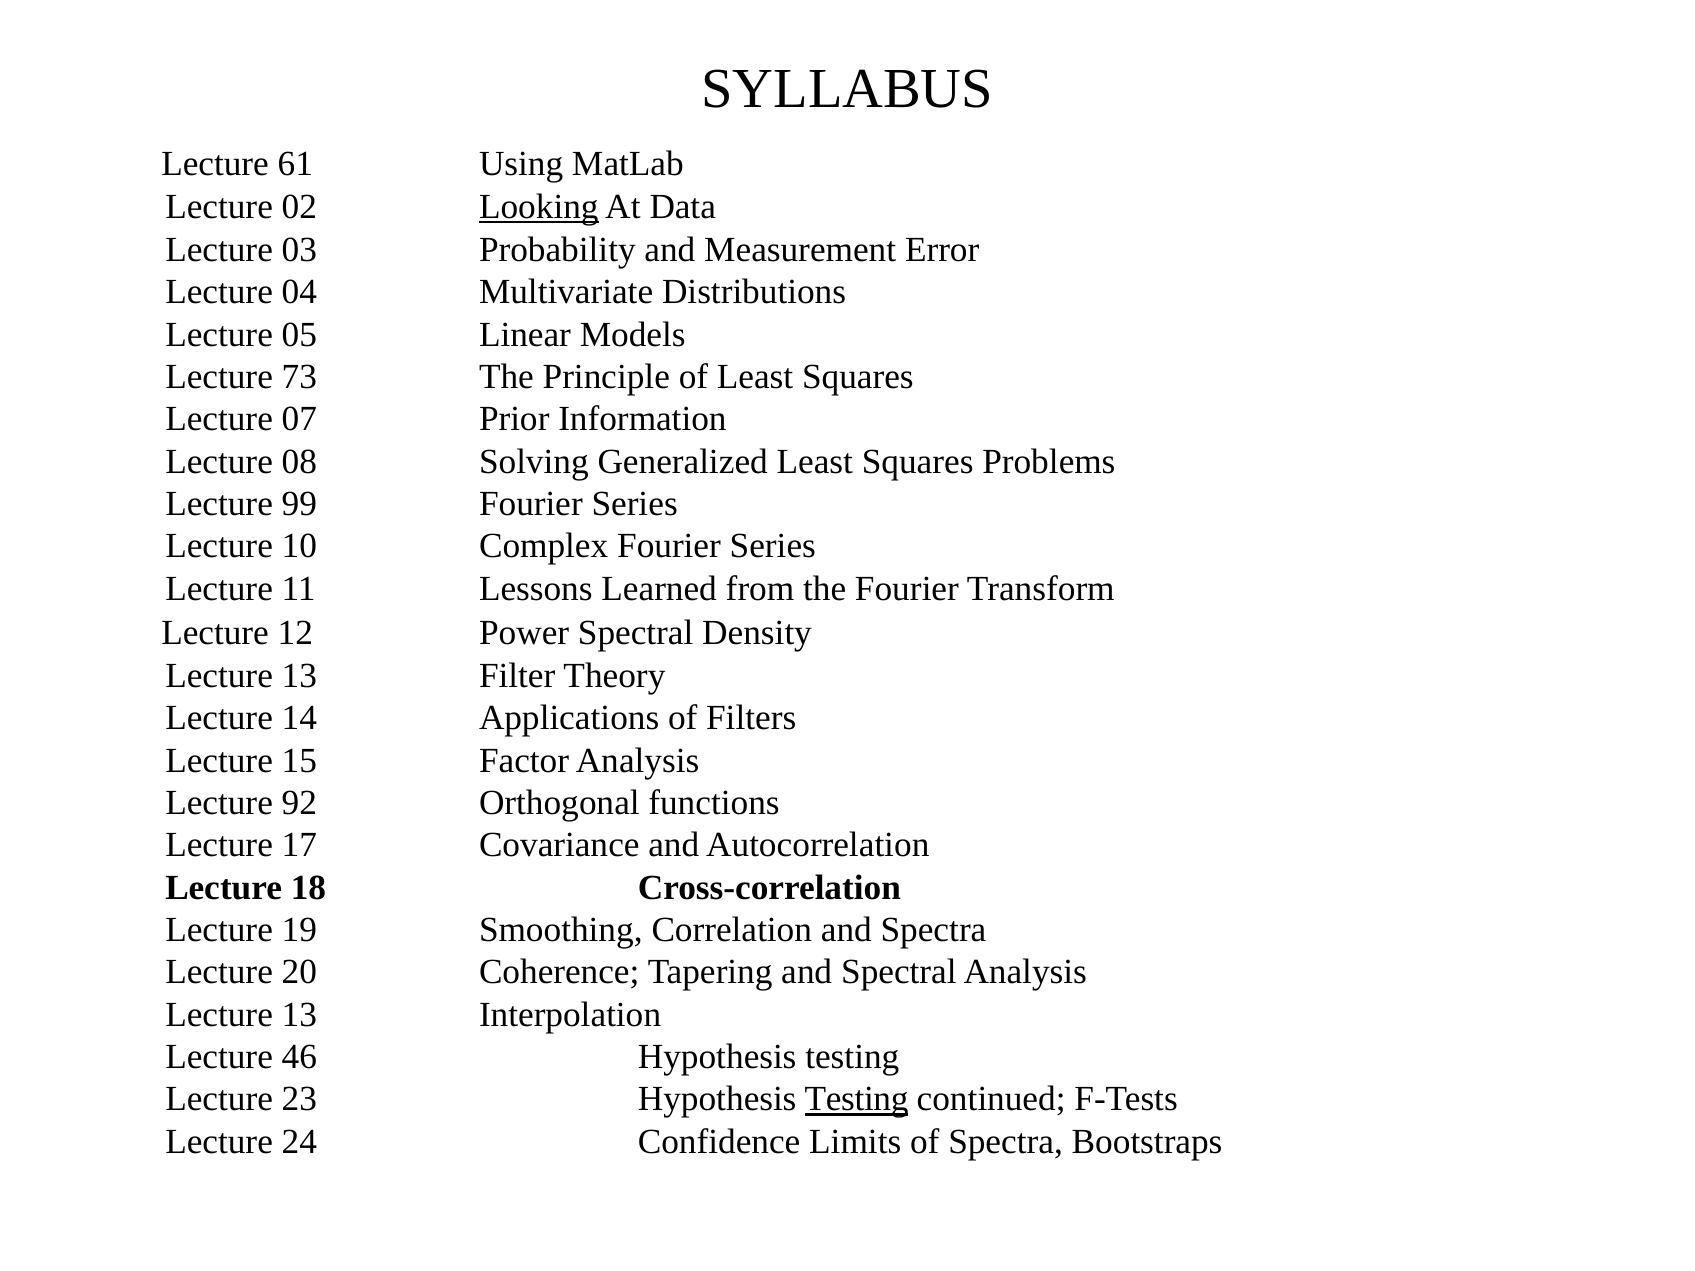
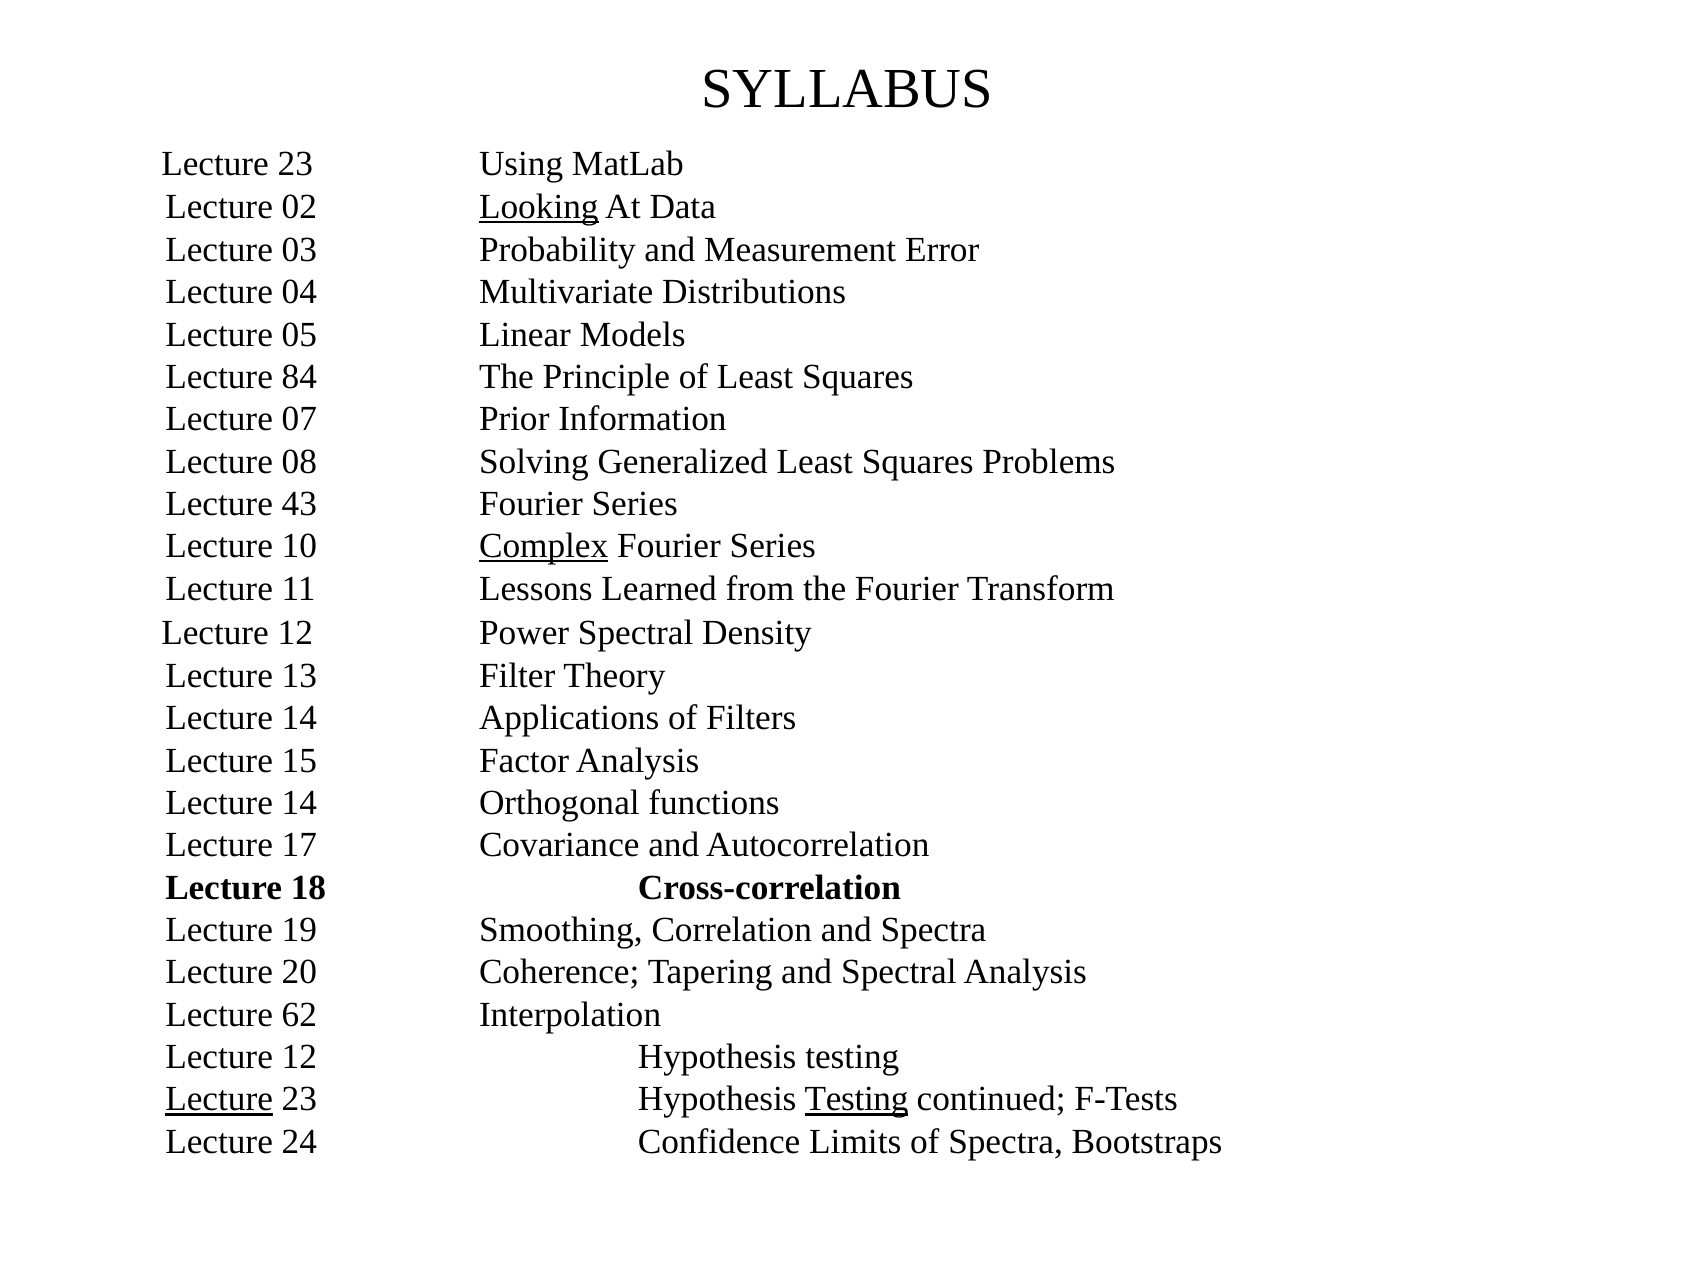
61: 61 -> 23 (295, 164)
73: 73 -> 84 (299, 377)
99: 99 -> 43 (299, 504)
Complex underline: none -> present (544, 546)
92: 92 -> 14 (299, 803)
13: 13 -> 62 (299, 1015)
46: 46 -> 12 (299, 1057)
Lecture underline: none -> present (219, 1100)
